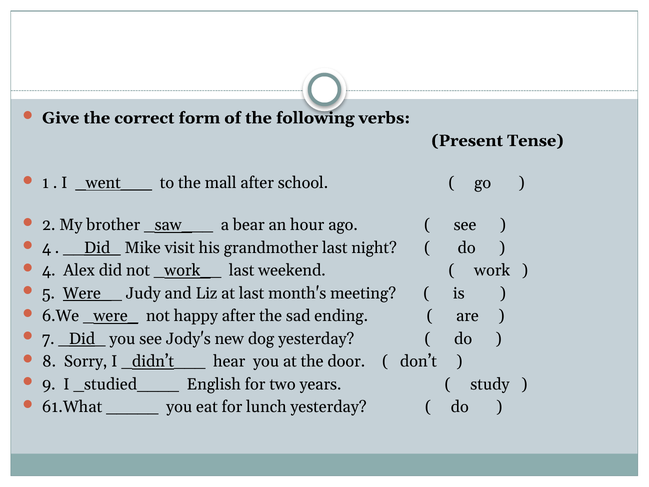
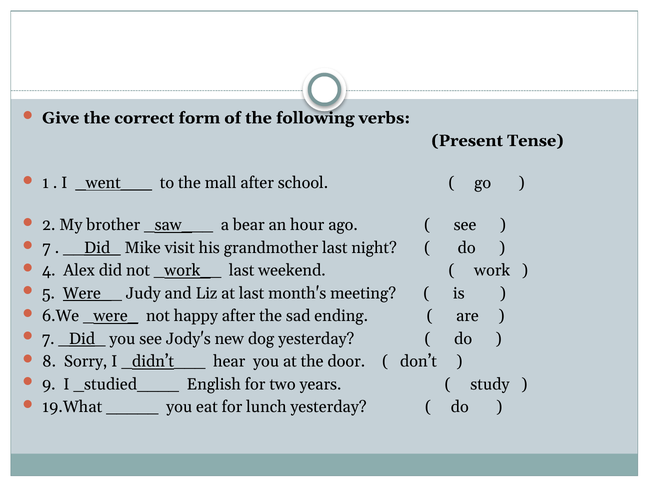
4: 4 -> 7 (46, 248)
61.What: 61.What -> 19.What (72, 407)
